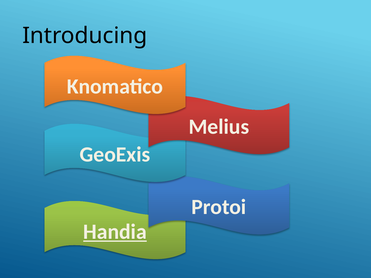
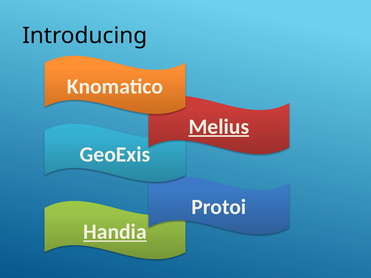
Melius underline: none -> present (219, 127)
